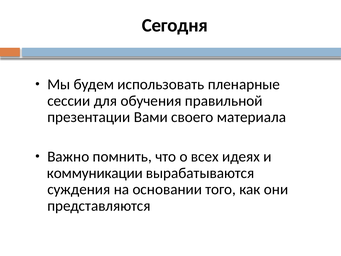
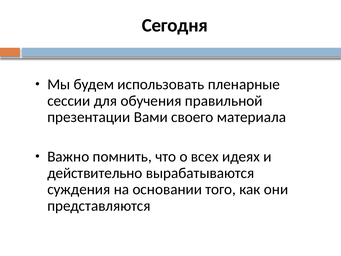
коммуникации: коммуникации -> действительно (95, 173)
